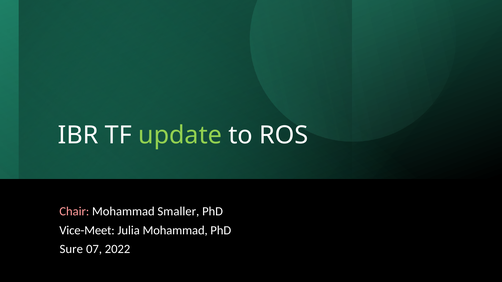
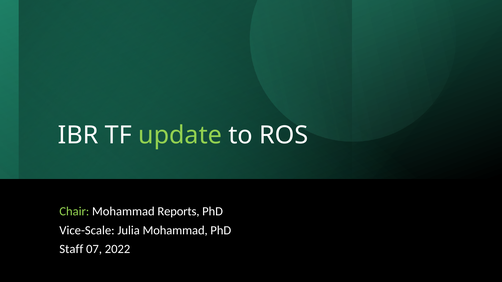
Chair colour: pink -> light green (74, 212)
Smaller: Smaller -> Reports (178, 212)
Vice-Meet: Vice-Meet -> Vice-Scale (87, 230)
Sure: Sure -> Staff (71, 249)
